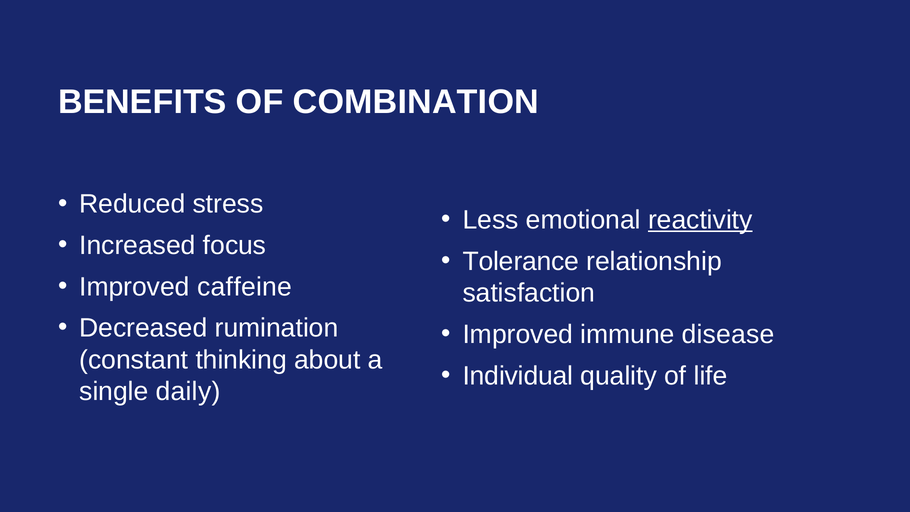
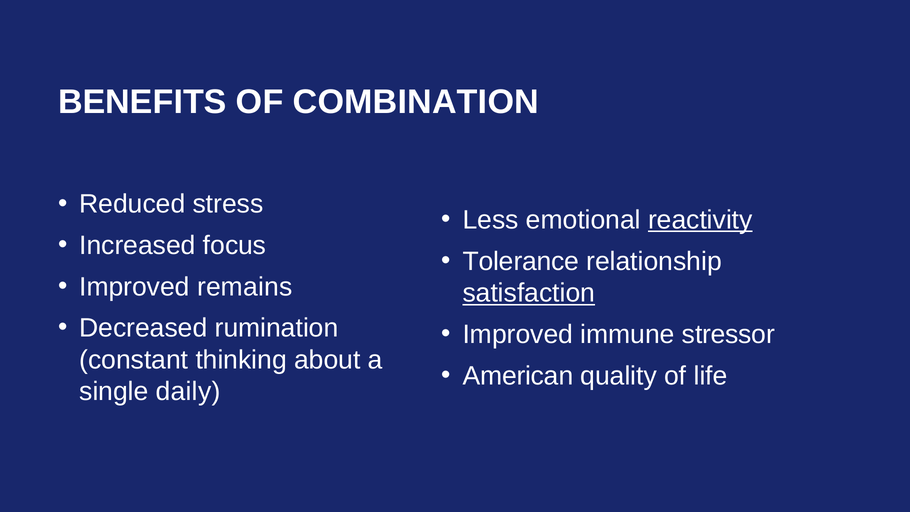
caffeine: caffeine -> remains (245, 287)
satisfaction underline: none -> present (529, 293)
disease: disease -> stressor (728, 335)
Individual: Individual -> American (518, 376)
